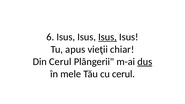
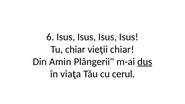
Isus underline: present -> none (108, 37)
Tu apus: apus -> chiar (75, 49)
Din Cerul: Cerul -> Amin (60, 62)
mele: mele -> viaţa (71, 74)
